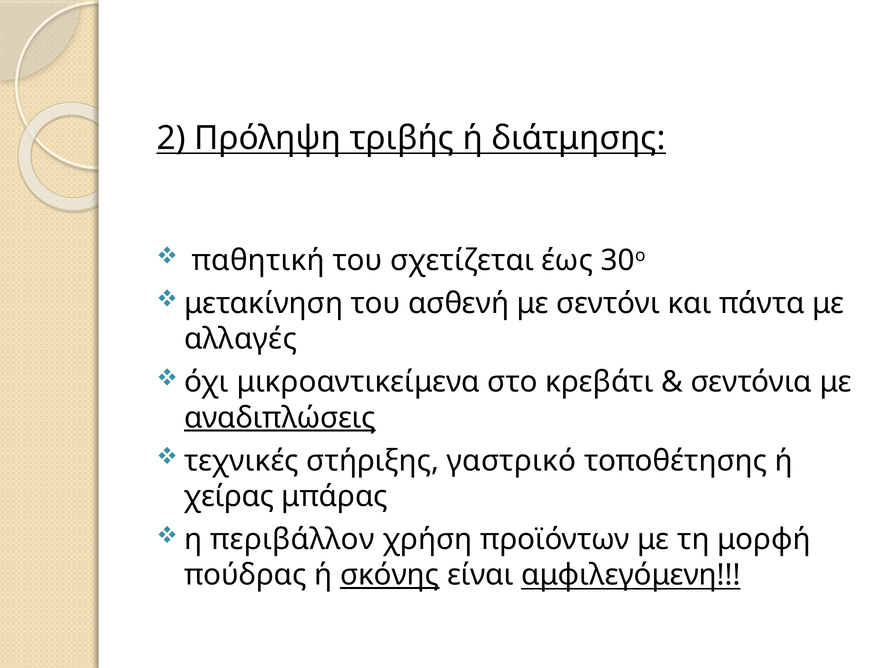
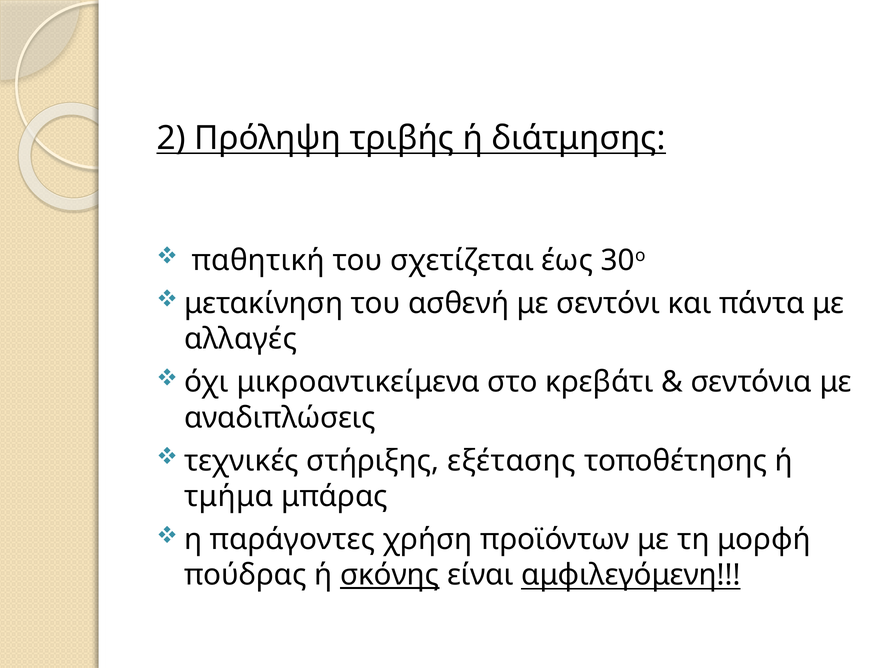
αναδιπλώσεις underline: present -> none (280, 417)
γαστρικό: γαστρικό -> εξέτασης (512, 460)
χείρας: χείρας -> τμήμα (229, 496)
περιβάλλον: περιβάλλον -> παράγοντες (292, 539)
